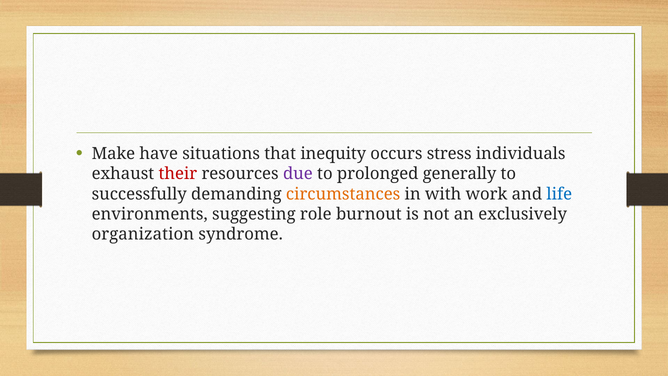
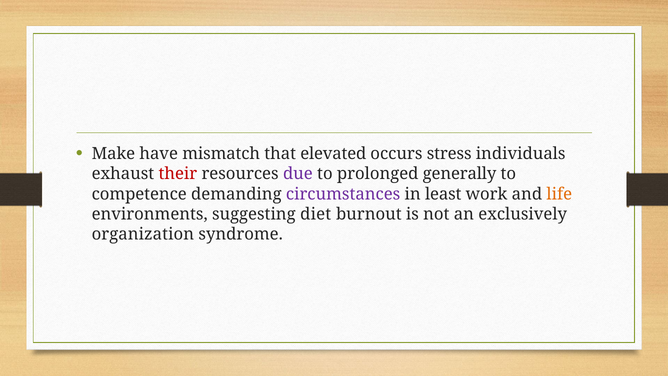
situations: situations -> mismatch (221, 154)
inequity: inequity -> elevated (333, 154)
successfully: successfully -> competence (139, 194)
circumstances colour: orange -> purple (343, 194)
with: with -> least (443, 194)
life colour: blue -> orange (559, 194)
role: role -> diet (316, 214)
